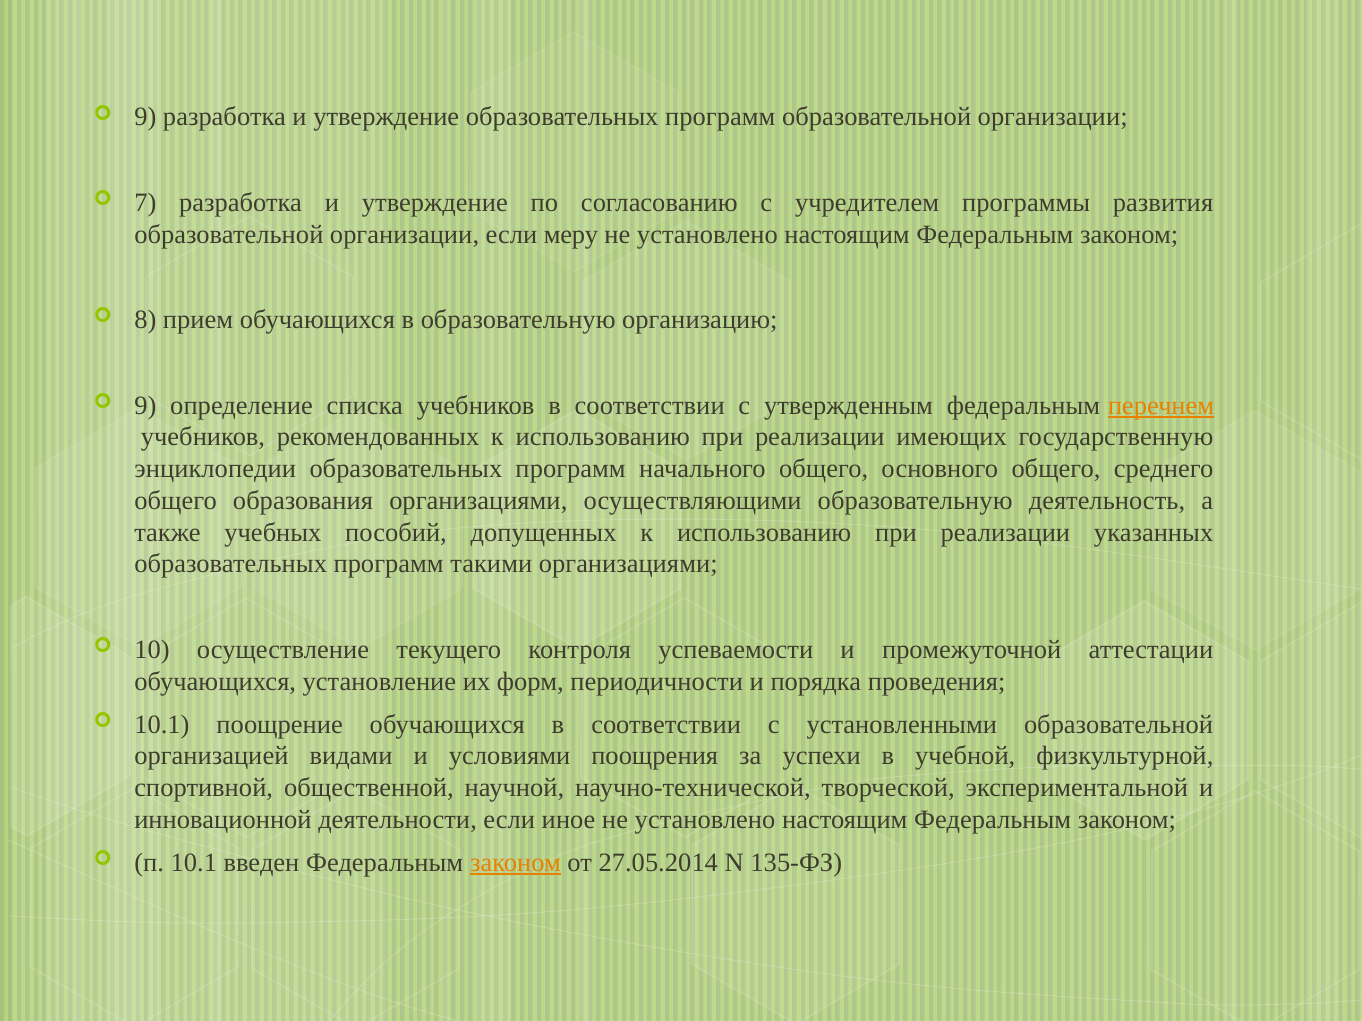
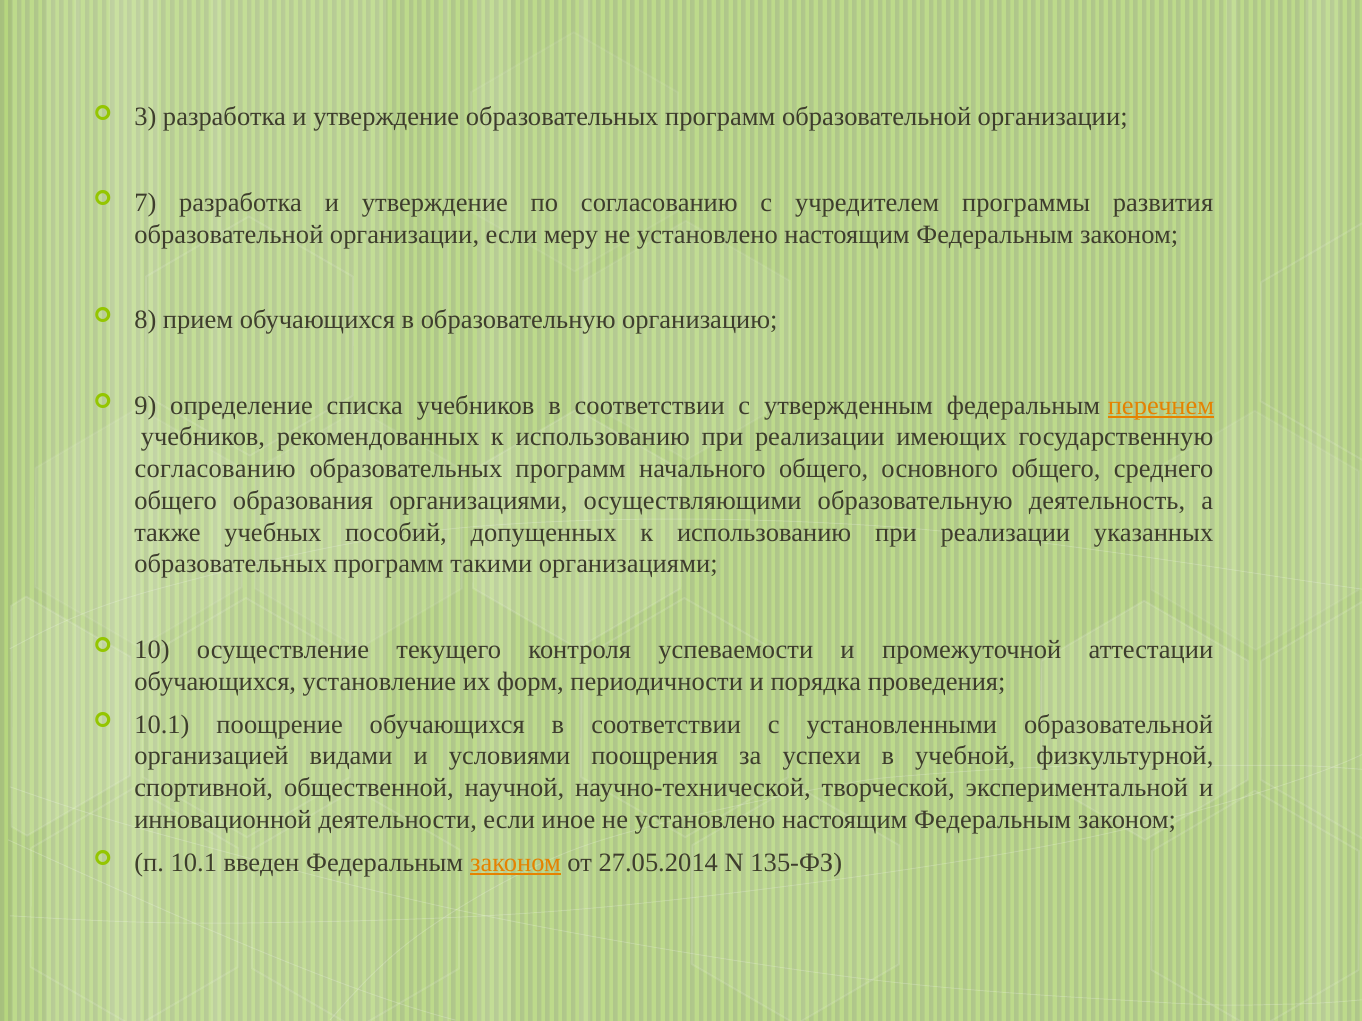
9: 9 -> 3 (145, 117)
энциклопедии: энциклопедии -> согласованию (215, 469)
